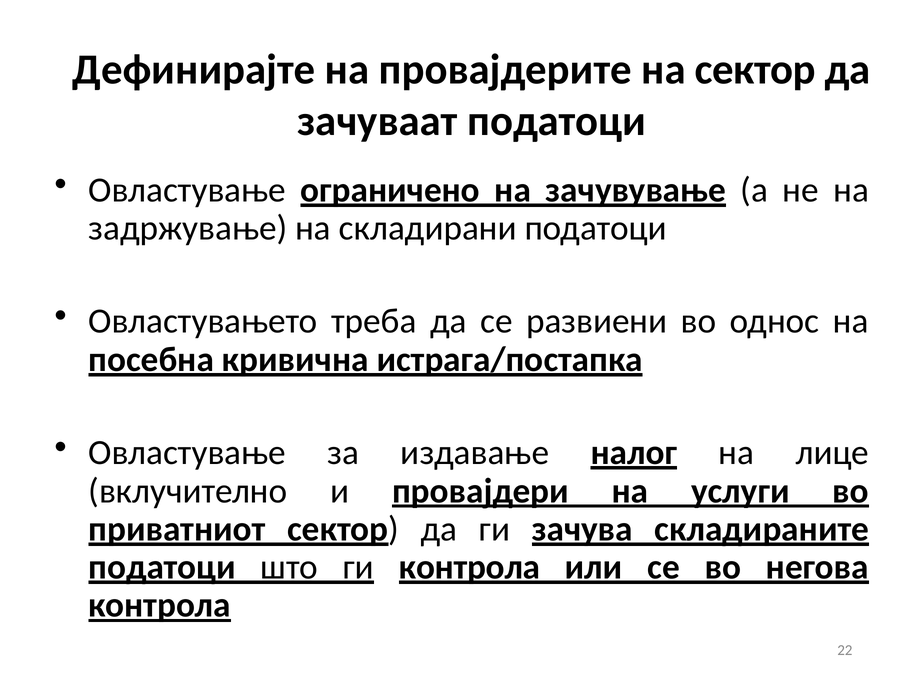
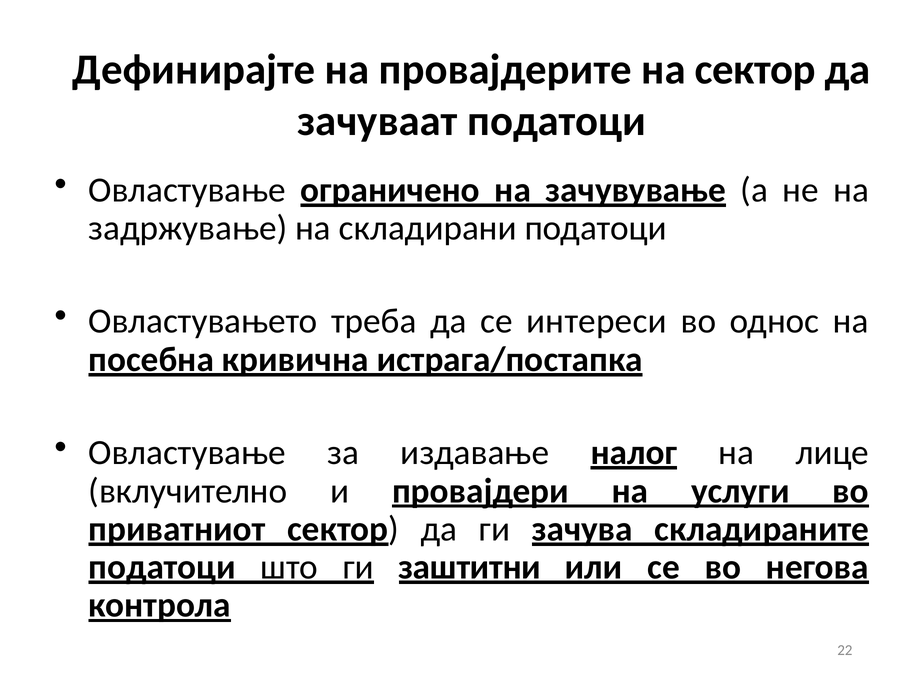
развиени: развиени -> интереси (597, 321)
ги контрола: контрола -> заштитни (470, 567)
